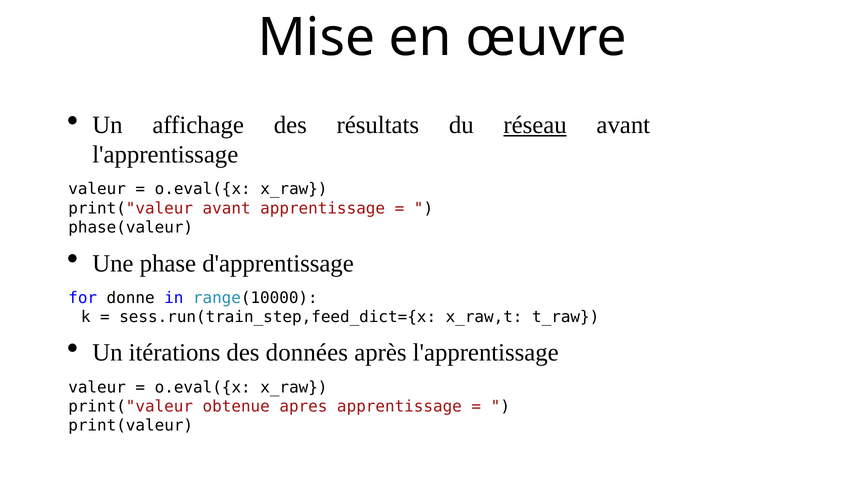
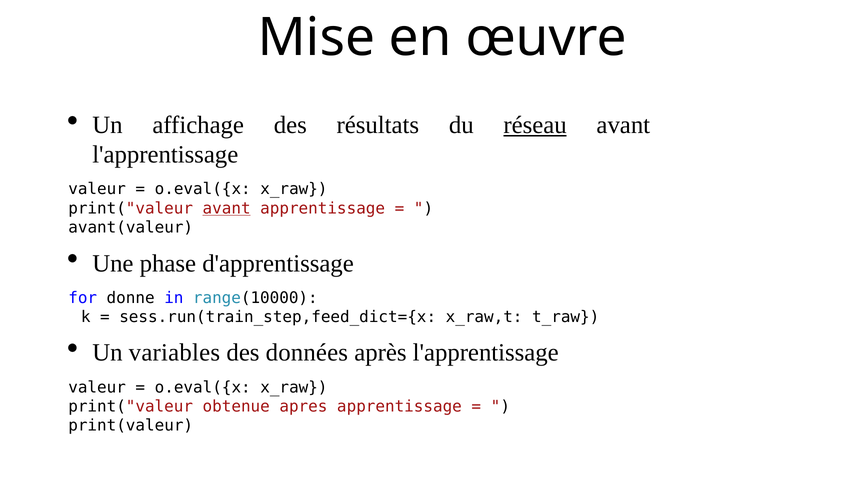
avant underline: none -> present (227, 208)
phase(valeur: phase(valeur -> avant(valeur (131, 227)
itérations: itérations -> variables (174, 353)
